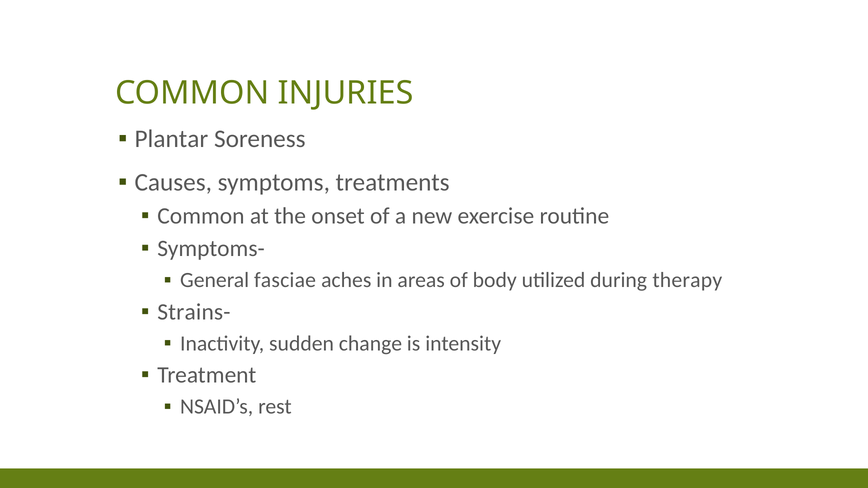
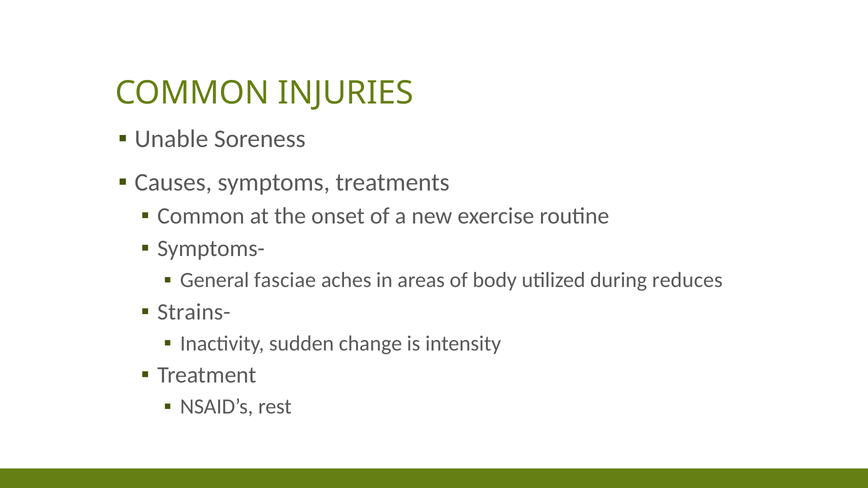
Plantar: Plantar -> Unable (171, 139)
therapy: therapy -> reduces (687, 280)
